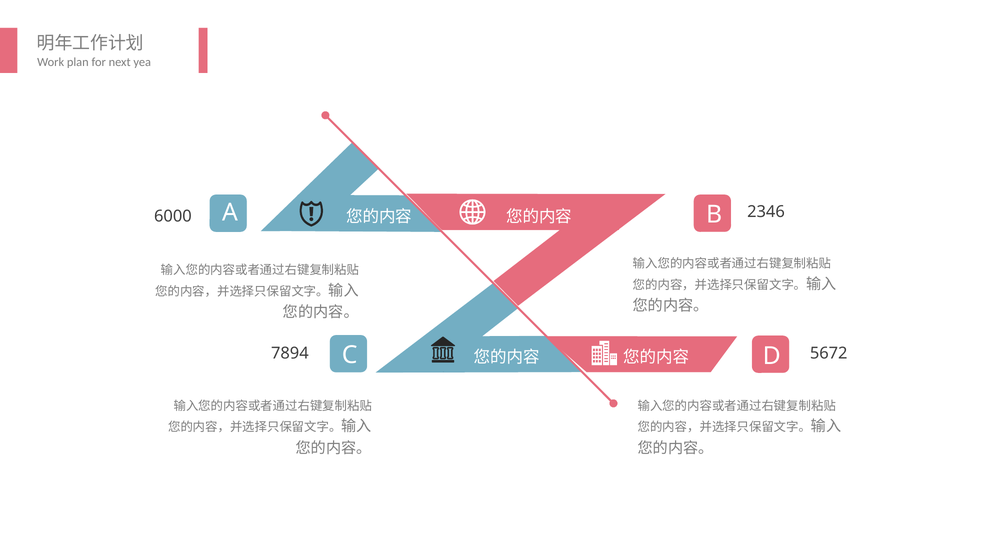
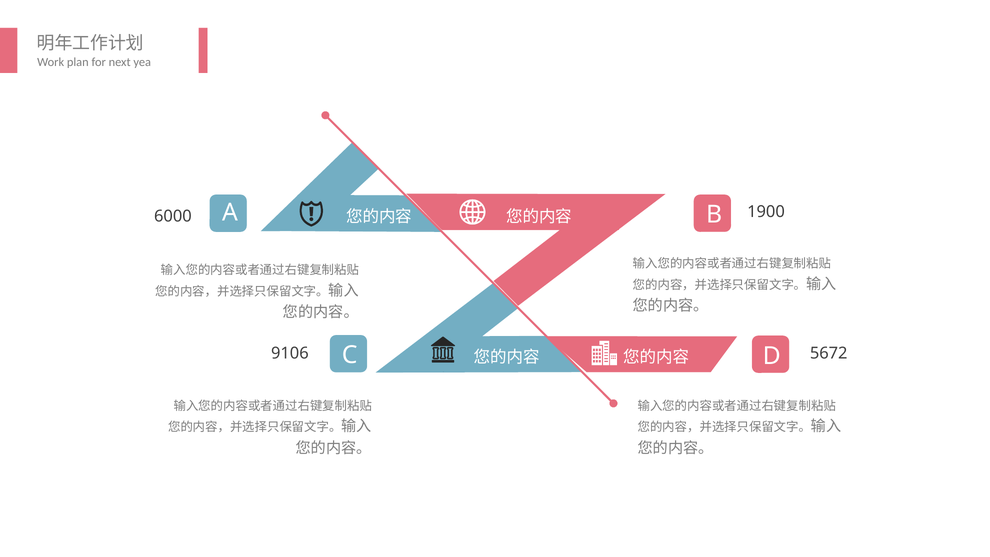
2346: 2346 -> 1900 (766, 212)
7894: 7894 -> 9106 (290, 353)
